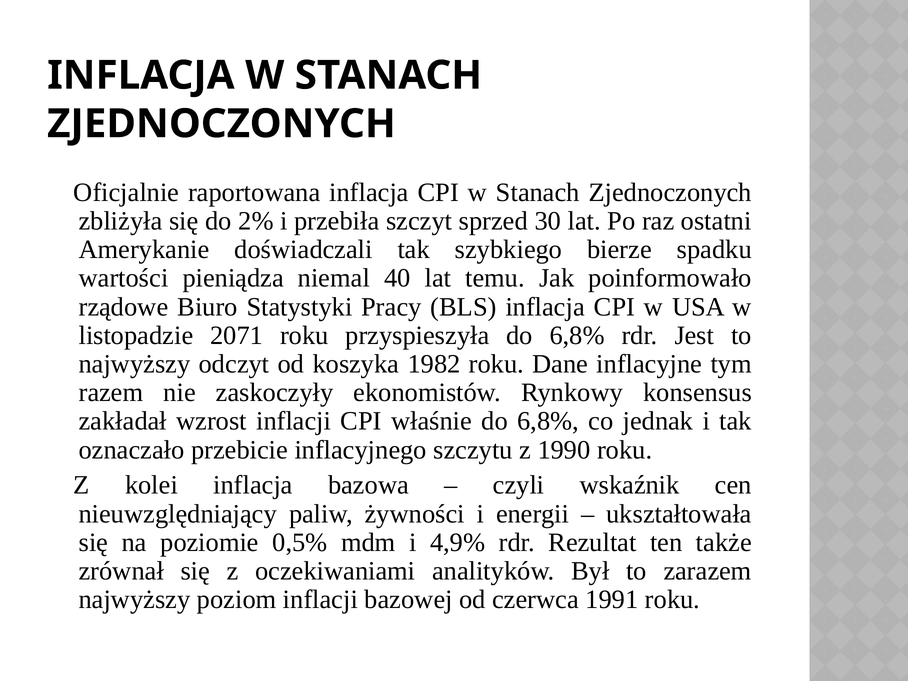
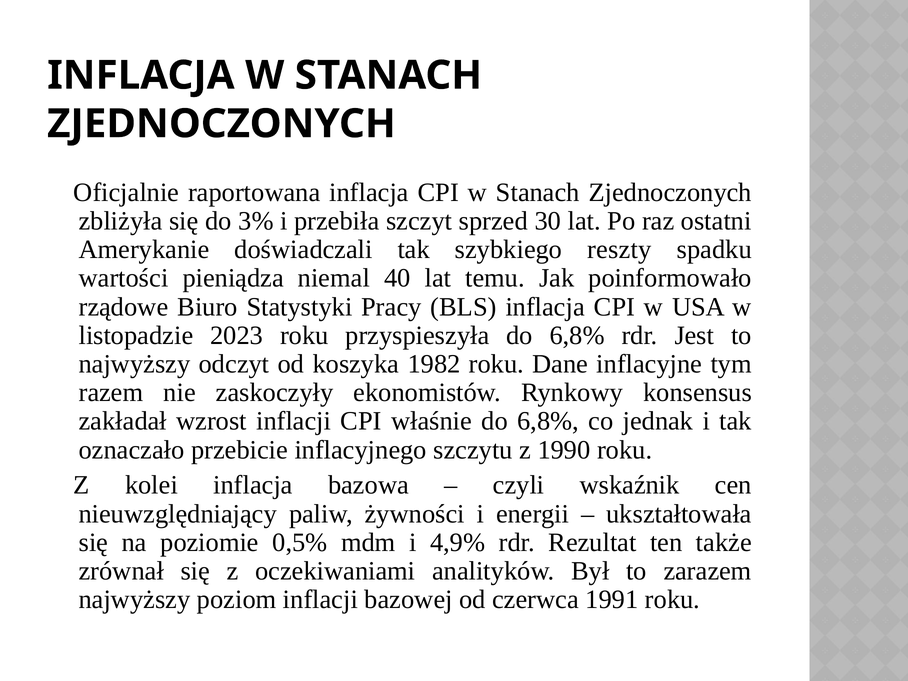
2%: 2% -> 3% (256, 221)
bierze: bierze -> reszty (619, 250)
2071: 2071 -> 2023 (237, 335)
